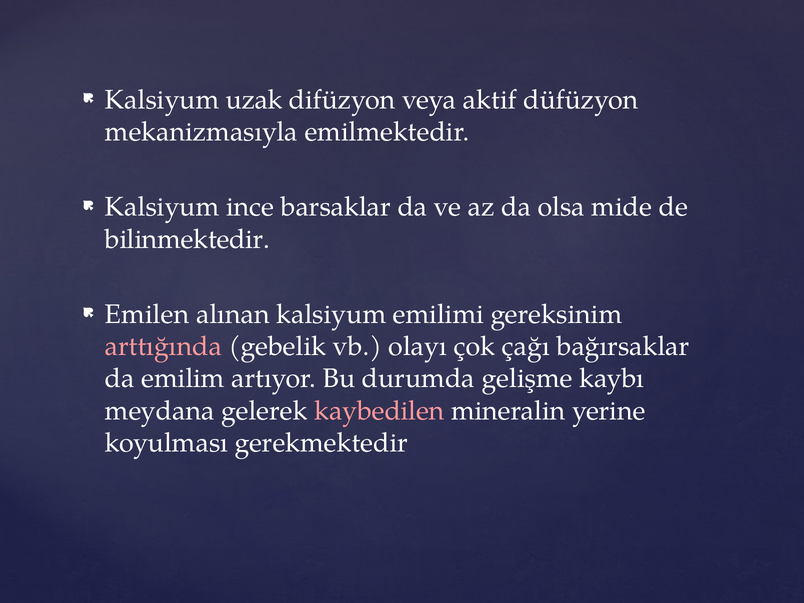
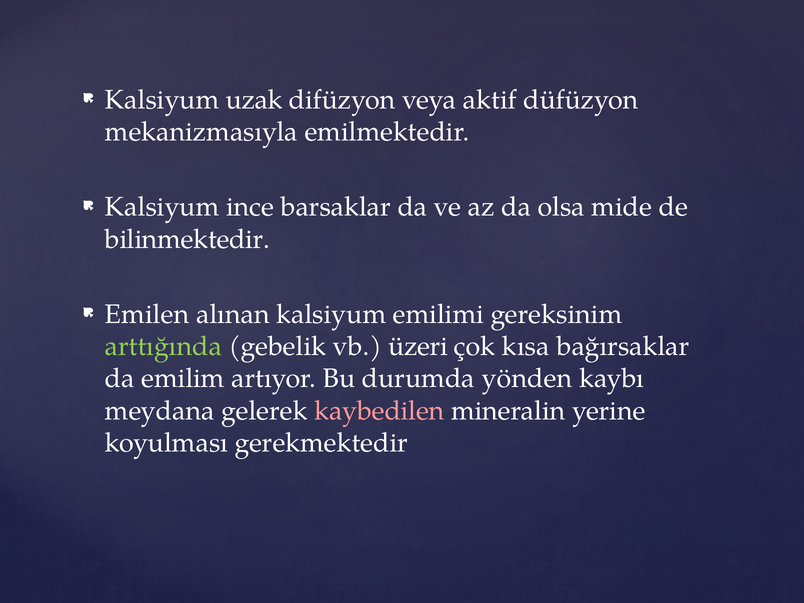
arttığında colour: pink -> light green (163, 346)
olayı: olayı -> üzeri (418, 346)
çağı: çağı -> kısa (526, 346)
gelişme: gelişme -> yönden (527, 379)
